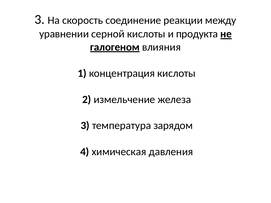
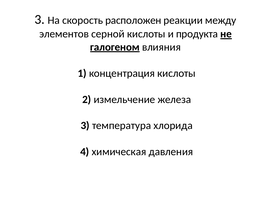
соединение: соединение -> расположен (133, 20)
уравнении: уравнении -> элементов (64, 34)
зарядом: зарядом -> хлорида (173, 126)
